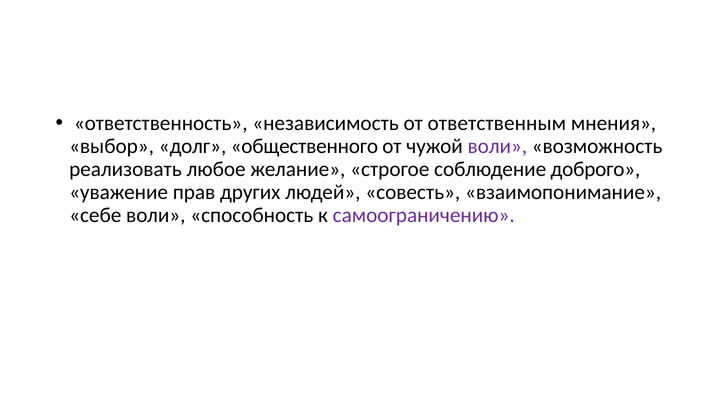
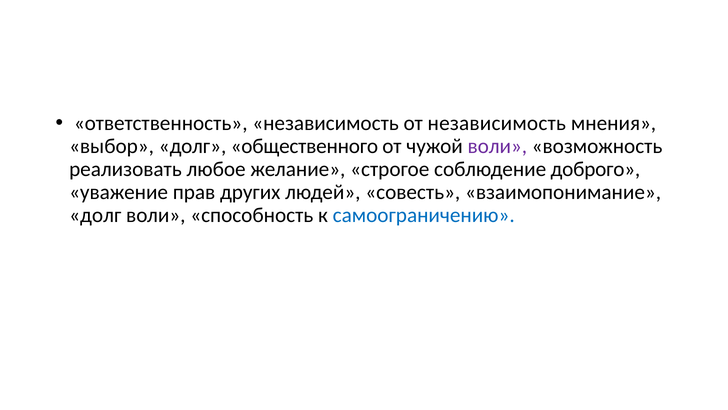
от ответственным: ответственным -> независимость (497, 123)
себе: себе -> долг (95, 215)
самоограничению colour: purple -> blue (424, 215)
